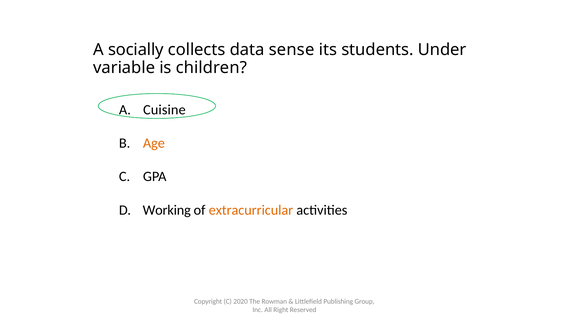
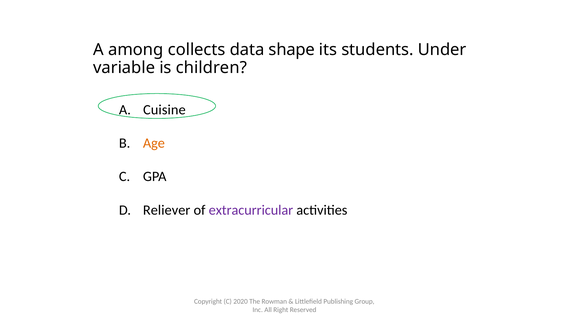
socially: socially -> among (136, 50)
sense: sense -> shape (292, 50)
Working: Working -> Reliever (167, 210)
extracurricular colour: orange -> purple (251, 210)
